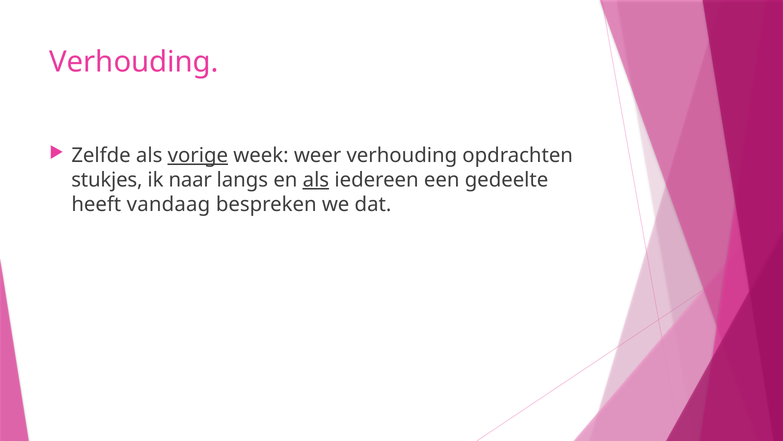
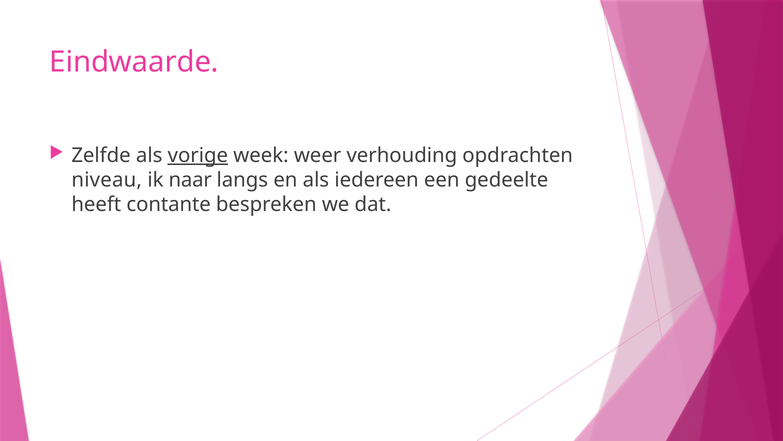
Verhouding: Verhouding -> Eindwaarde (134, 62)
stukjes: stukjes -> niveau (107, 180)
als underline: present -> none (316, 180)
vandaag: vandaag -> contante (169, 204)
